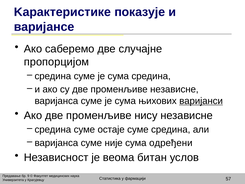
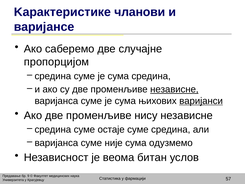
показује: показује -> чланови (140, 12)
независне underline: none -> present (174, 89)
одређени: одређени -> одузмемо (171, 143)
